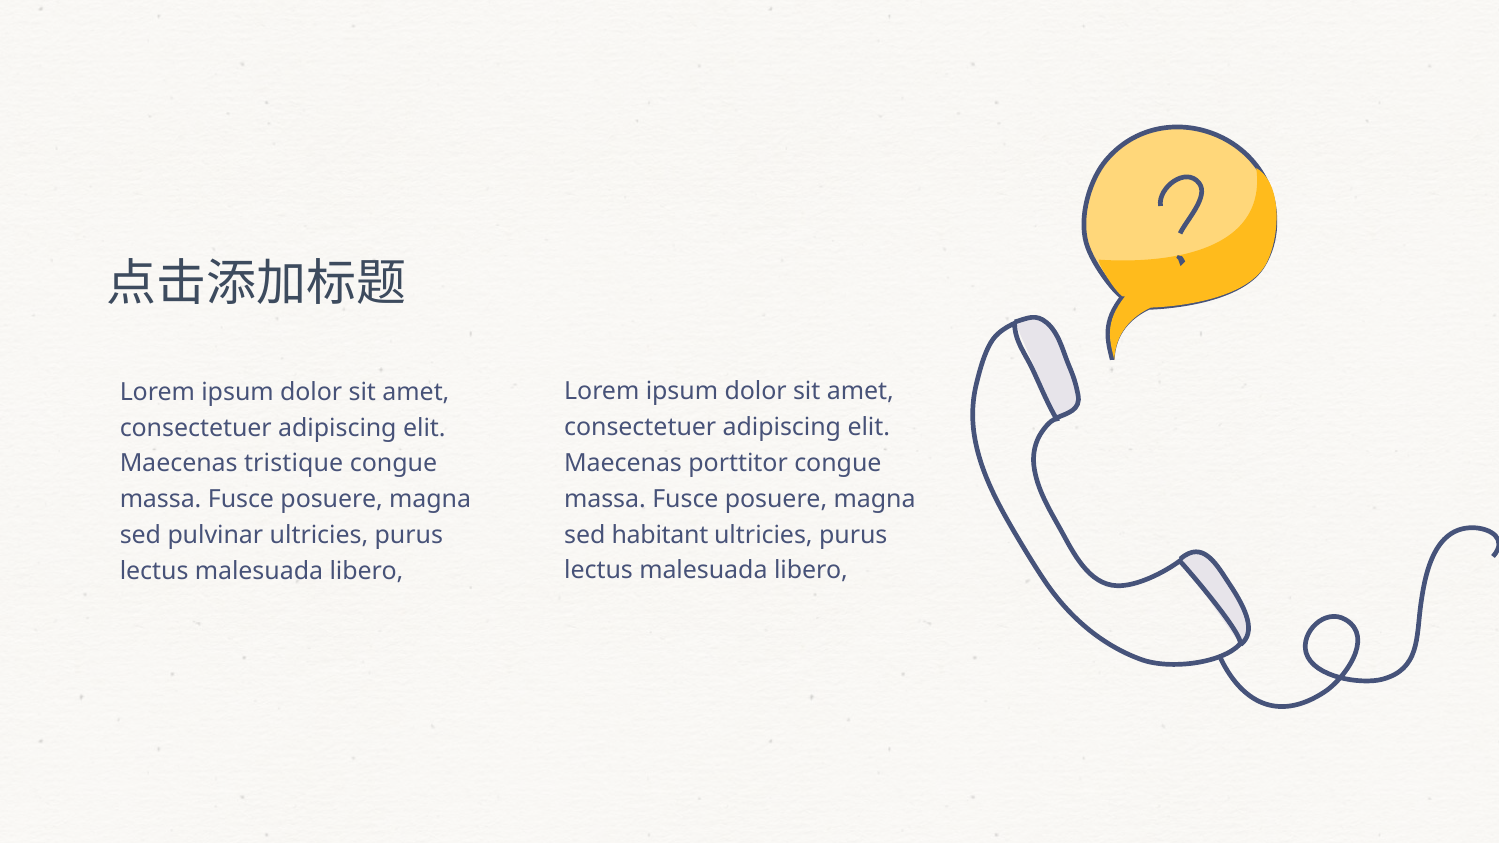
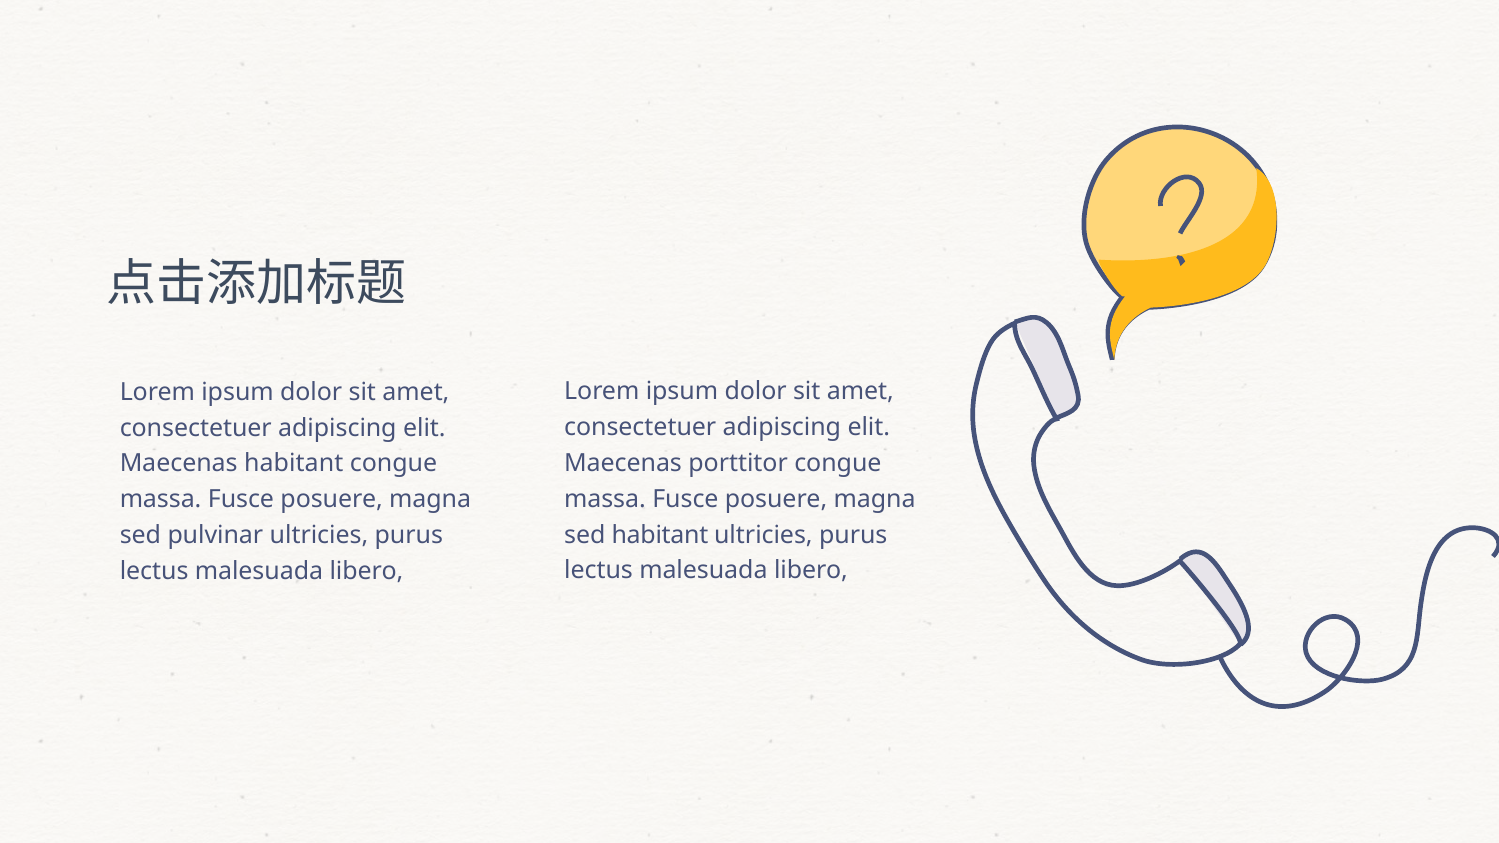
Maecenas tristique: tristique -> habitant (294, 464)
